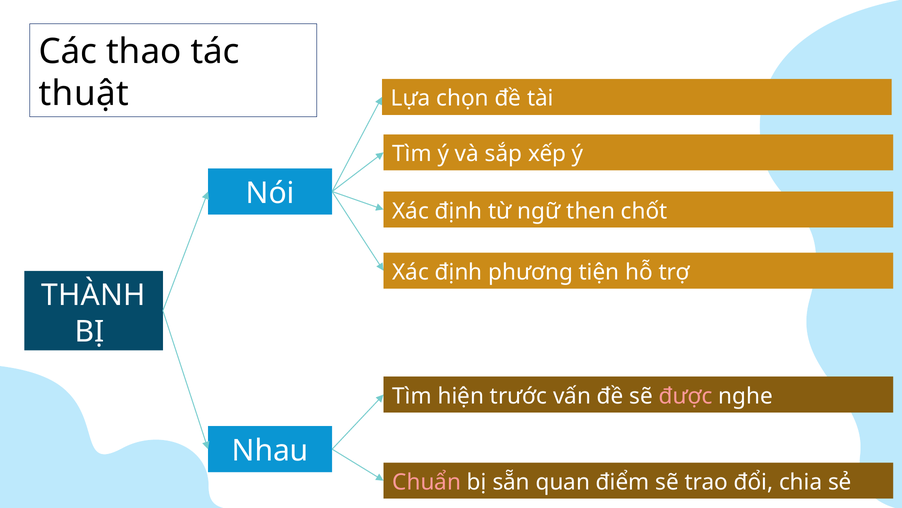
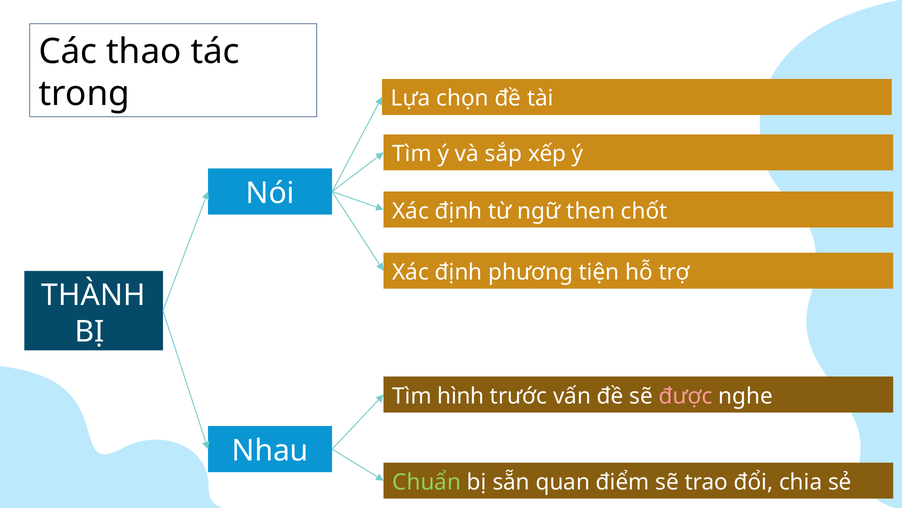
thuật: thuật -> trọng (84, 94)
hiện: hiện -> hình (461, 396)
Chuẩn colour: pink -> light green (427, 482)
